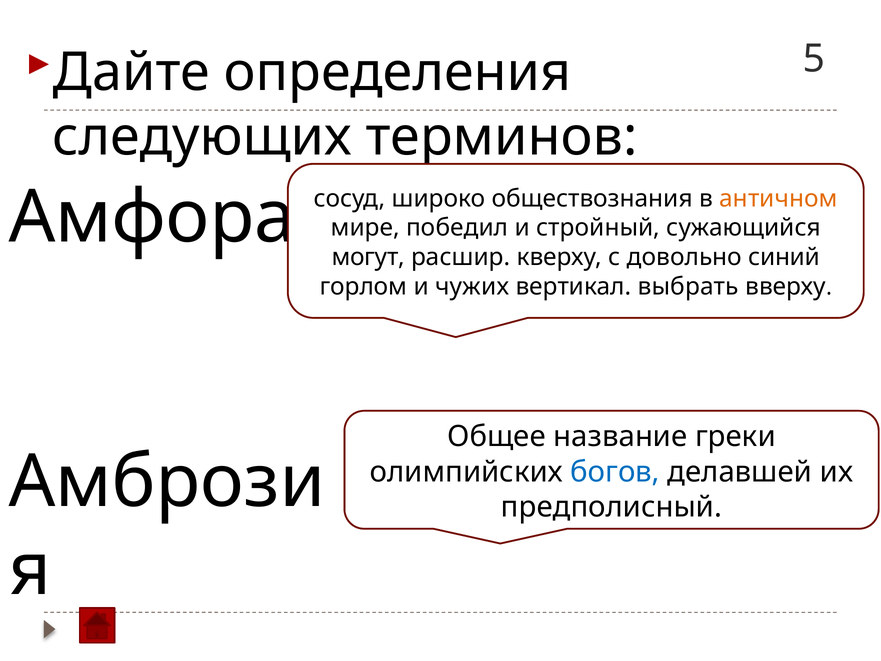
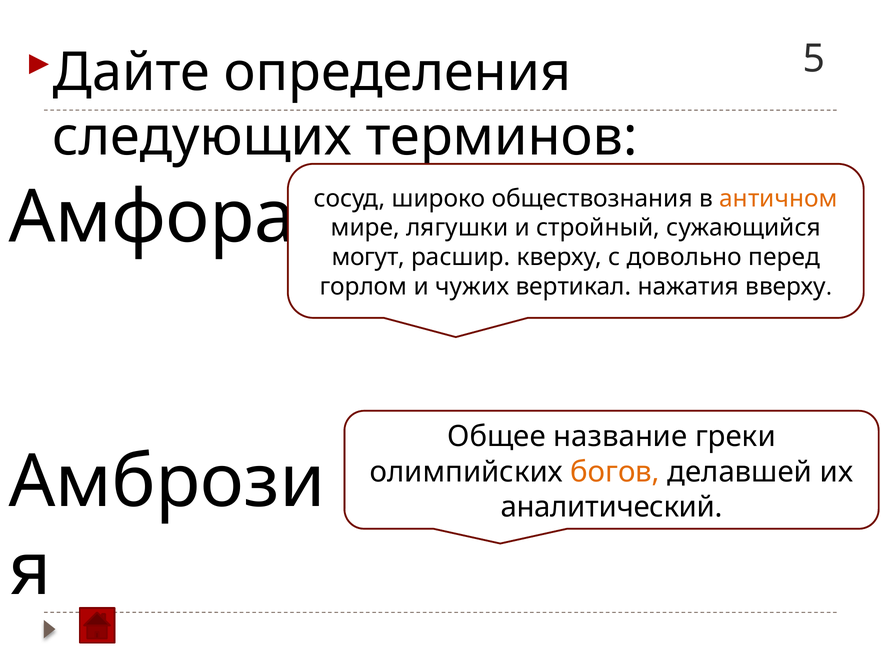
победил: победил -> лягушки (457, 228)
синий: синий -> перед (784, 257)
выбрать: выбрать -> нажатия (688, 287)
богов colour: blue -> orange (615, 472)
предполисный: предполисный -> аналитический (612, 507)
